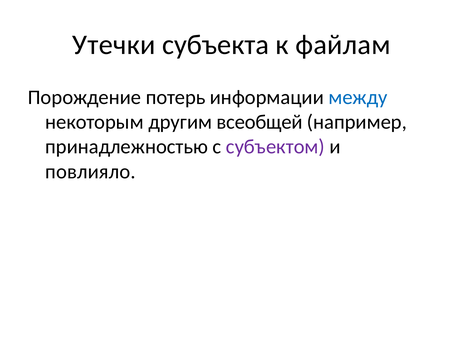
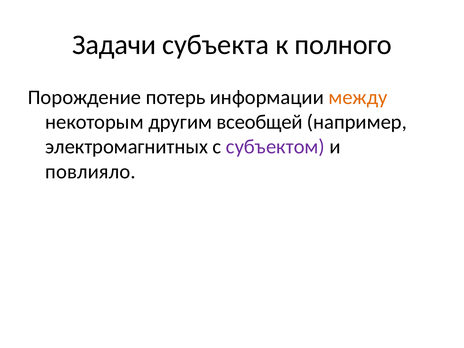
Утечки: Утечки -> Задачи (114, 45)
файлам: файлам -> полного (343, 45)
между colour: blue -> orange (358, 97)
принадлежностью: принадлежностью -> электромагнитных (127, 147)
